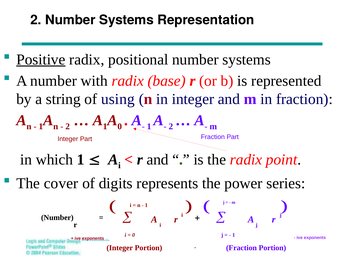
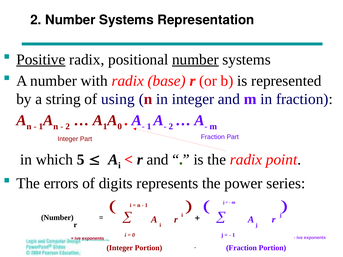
number underline: none -> present (195, 60)
which 1: 1 -> 5 (81, 160)
cover: cover -> errors (61, 184)
